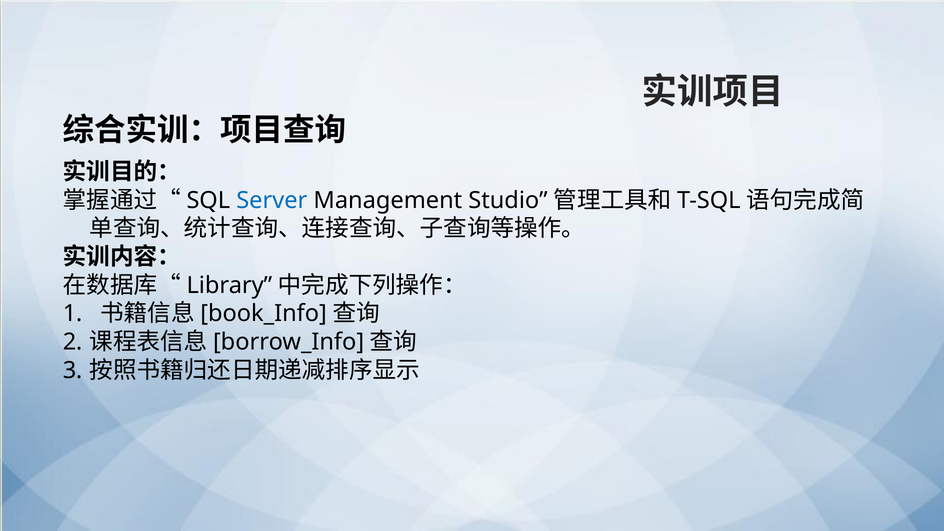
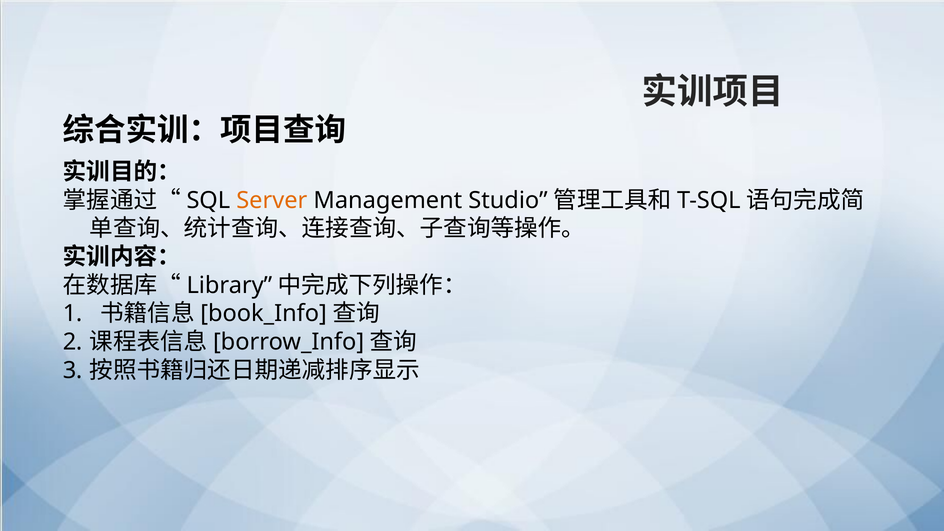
Server colour: blue -> orange (272, 200)
